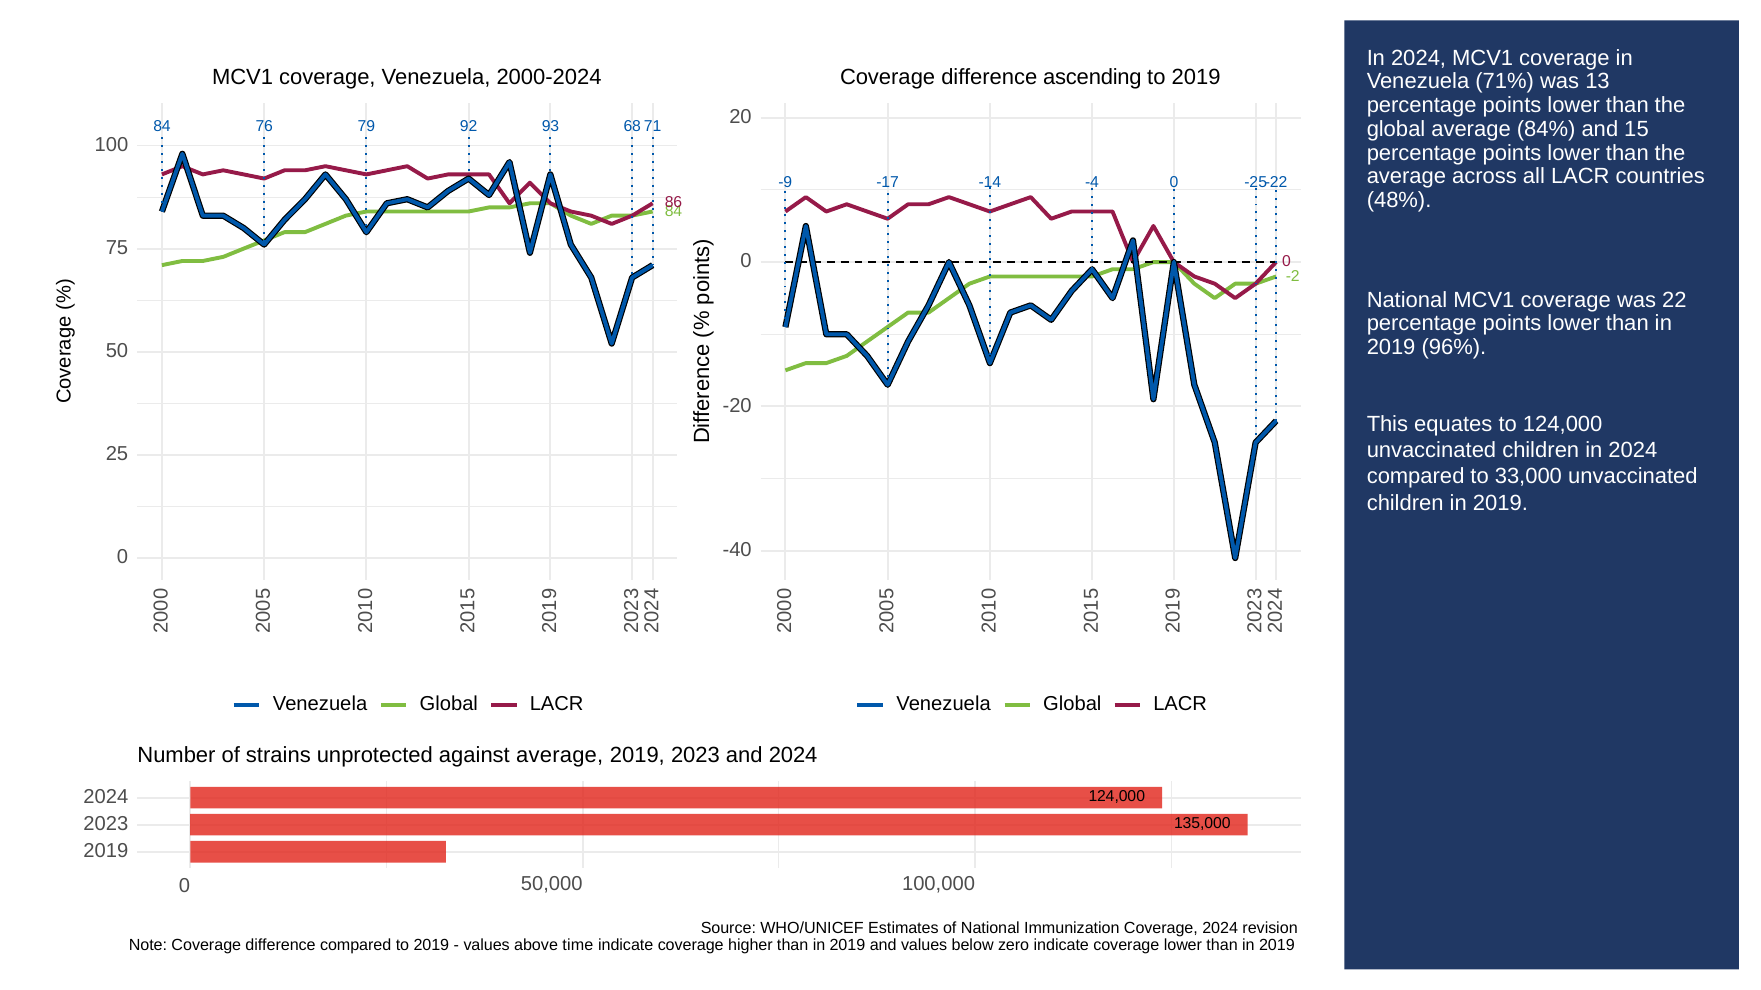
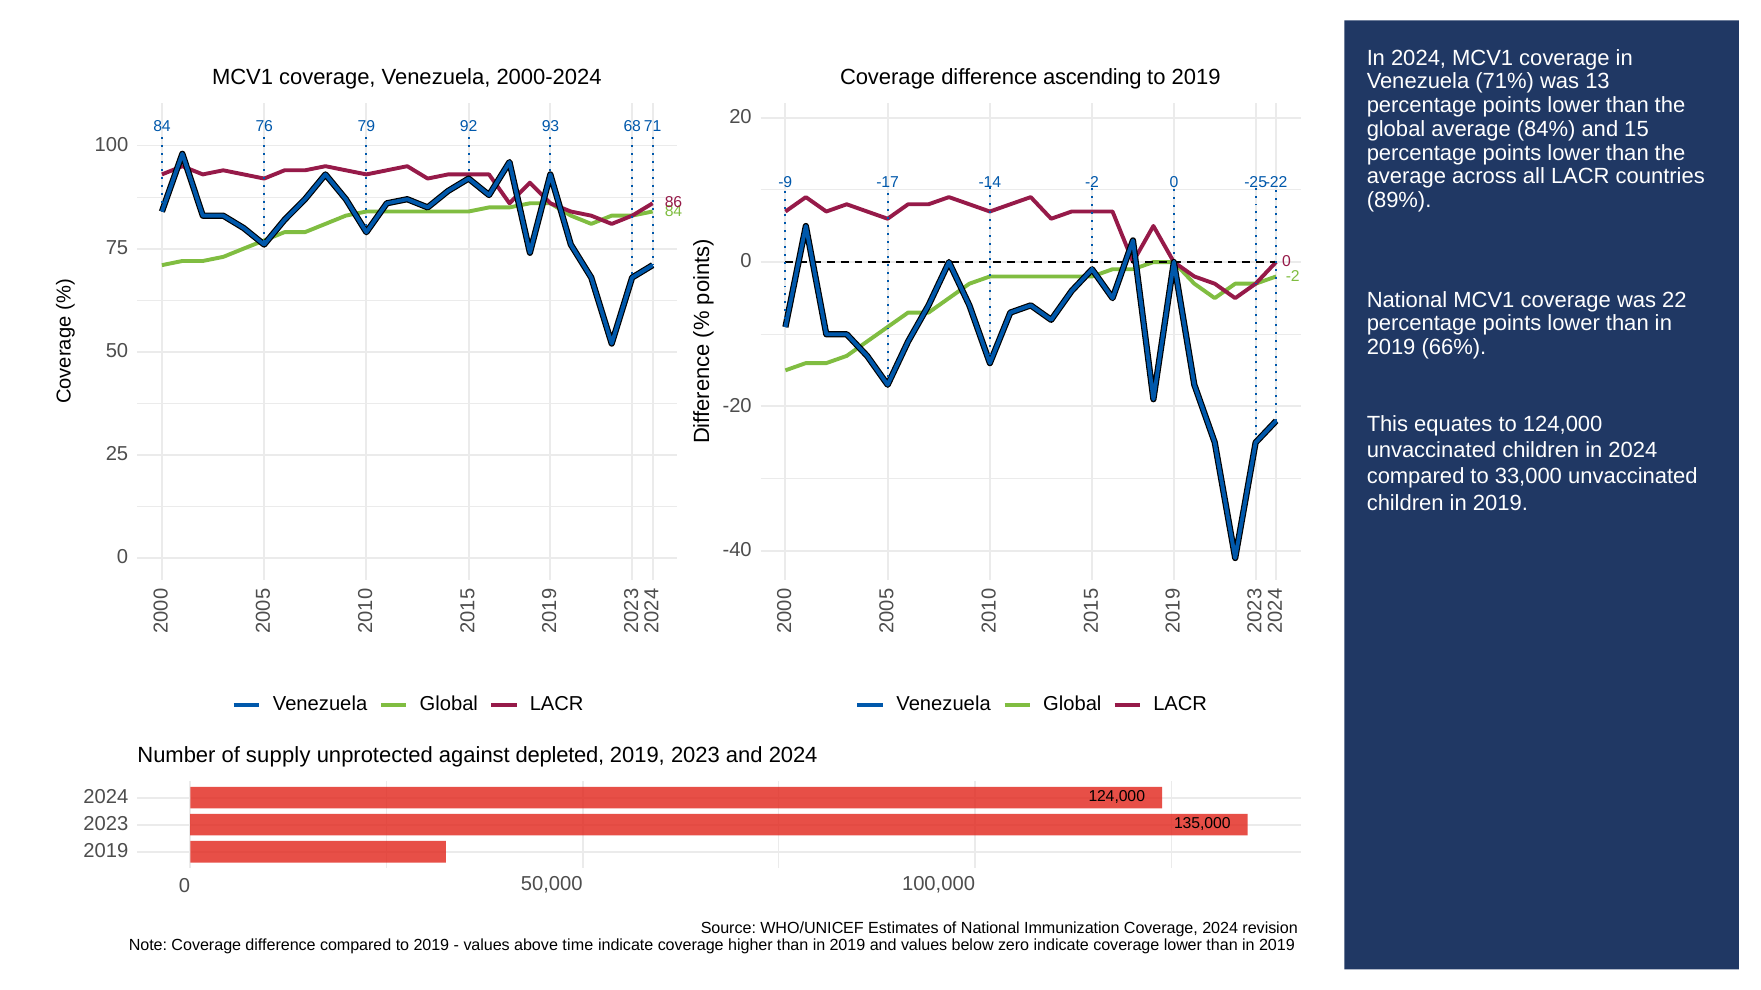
-14 -4: -4 -> -2 (1092, 182)
48%: 48% -> 89% (1399, 200)
96%: 96% -> 66% (1454, 348)
strains: strains -> supply (278, 756)
against average: average -> depleted (560, 756)
